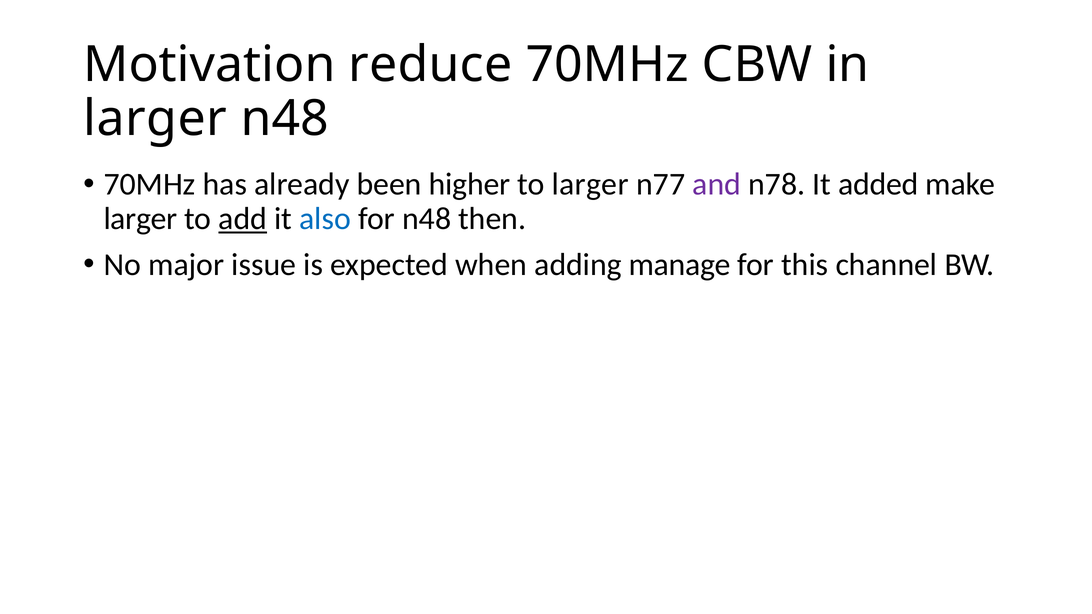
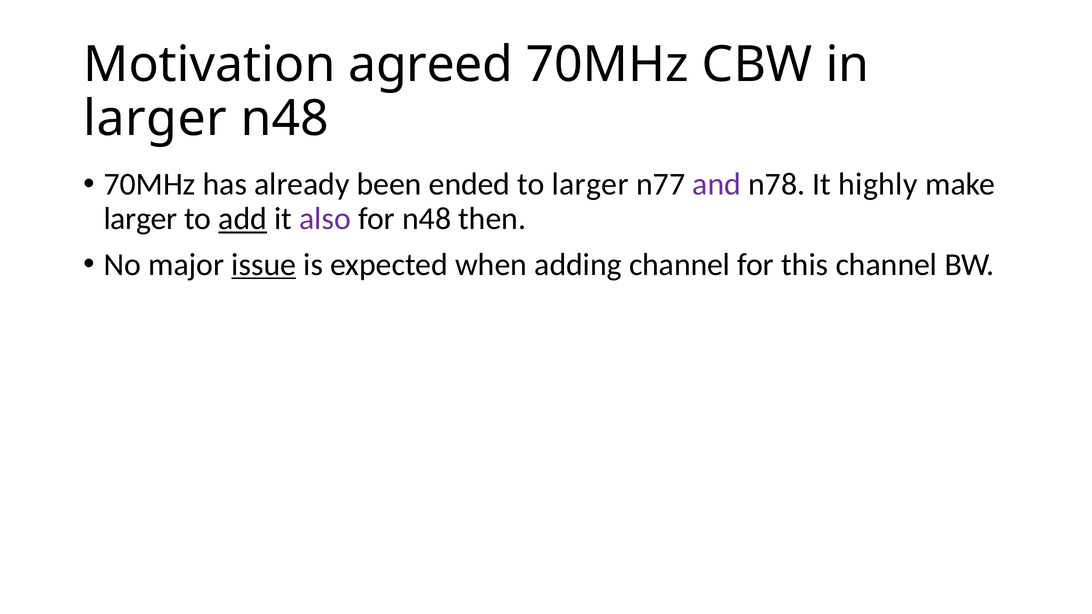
reduce: reduce -> agreed (431, 65)
higher: higher -> ended (469, 185)
added: added -> highly (878, 185)
also colour: blue -> purple (325, 219)
issue underline: none -> present (264, 265)
adding manage: manage -> channel (680, 265)
